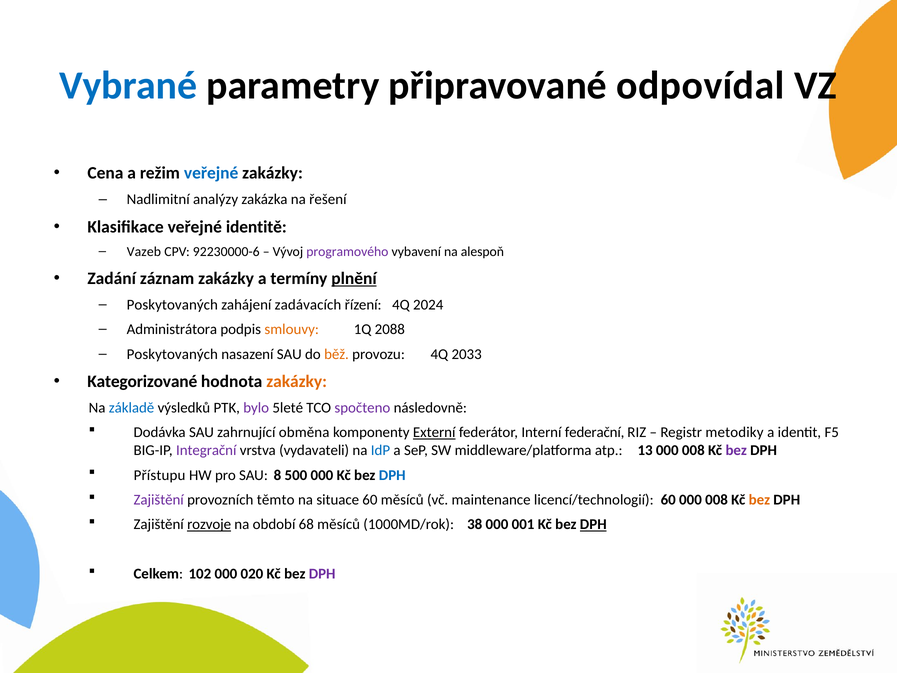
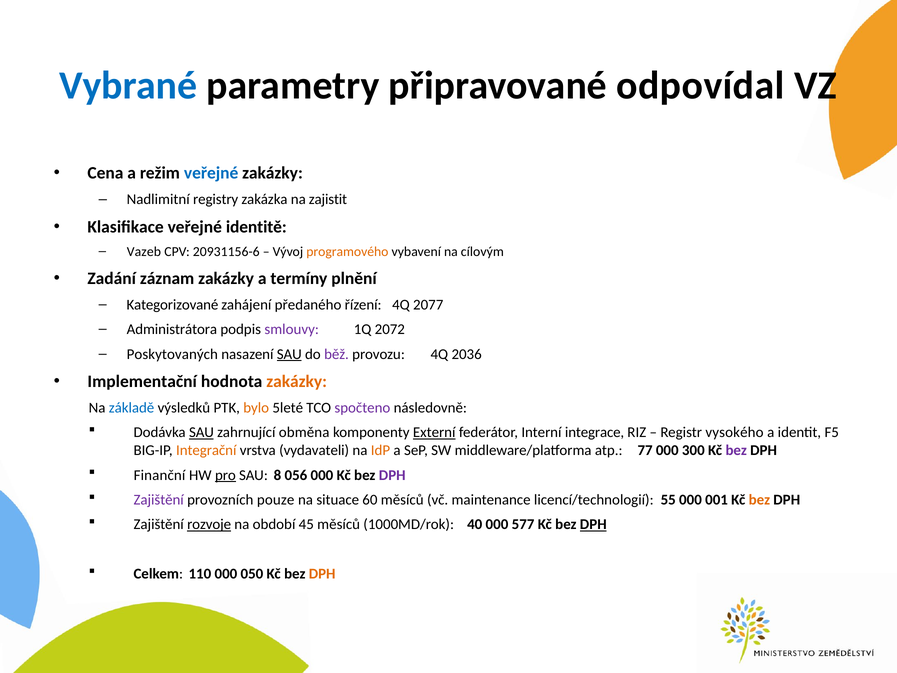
analýzy: analýzy -> registry (216, 199)
řešení: řešení -> zajistit (328, 199)
92230000-6: 92230000-6 -> 20931156-6 (226, 252)
programového colour: purple -> orange (347, 252)
alespoň: alespoň -> cílovým (482, 252)
plnění underline: present -> none (354, 279)
Poskytovaných: Poskytovaných -> Kategorizované (172, 305)
zadávacích: zadávacích -> předaného (308, 305)
2024: 2024 -> 2077 (428, 305)
smlouvy colour: orange -> purple (292, 329)
2088: 2088 -> 2072 (390, 329)
SAU underline: none -> present (289, 354)
běž colour: orange -> purple (337, 354)
2033: 2033 -> 2036 (467, 354)
Kategorizované: Kategorizované -> Implementační (142, 382)
bylo colour: purple -> orange (256, 408)
SAU underline: none -> present (201, 432)
federační: federační -> integrace (595, 432)
metodiky: metodiky -> vysokého (735, 432)
Integrační colour: purple -> orange (206, 450)
IdP colour: blue -> orange (380, 450)
13: 13 -> 77 (645, 450)
008: 008 -> 300 (693, 450)
Přístupu: Přístupu -> Finanční (160, 475)
pro underline: none -> present (225, 475)
500: 500 -> 056 (296, 475)
DPH colour: blue -> purple (392, 475)
těmto: těmto -> pouze (276, 500)
licencí/technologií 60: 60 -> 55 (668, 500)
008: 008 -> 001 (717, 500)
68: 68 -> 45 (306, 524)
38: 38 -> 40 (475, 524)
001: 001 -> 577 (523, 524)
102: 102 -> 110 (200, 574)
020: 020 -> 050 (252, 574)
DPH colour: purple -> orange (322, 574)
